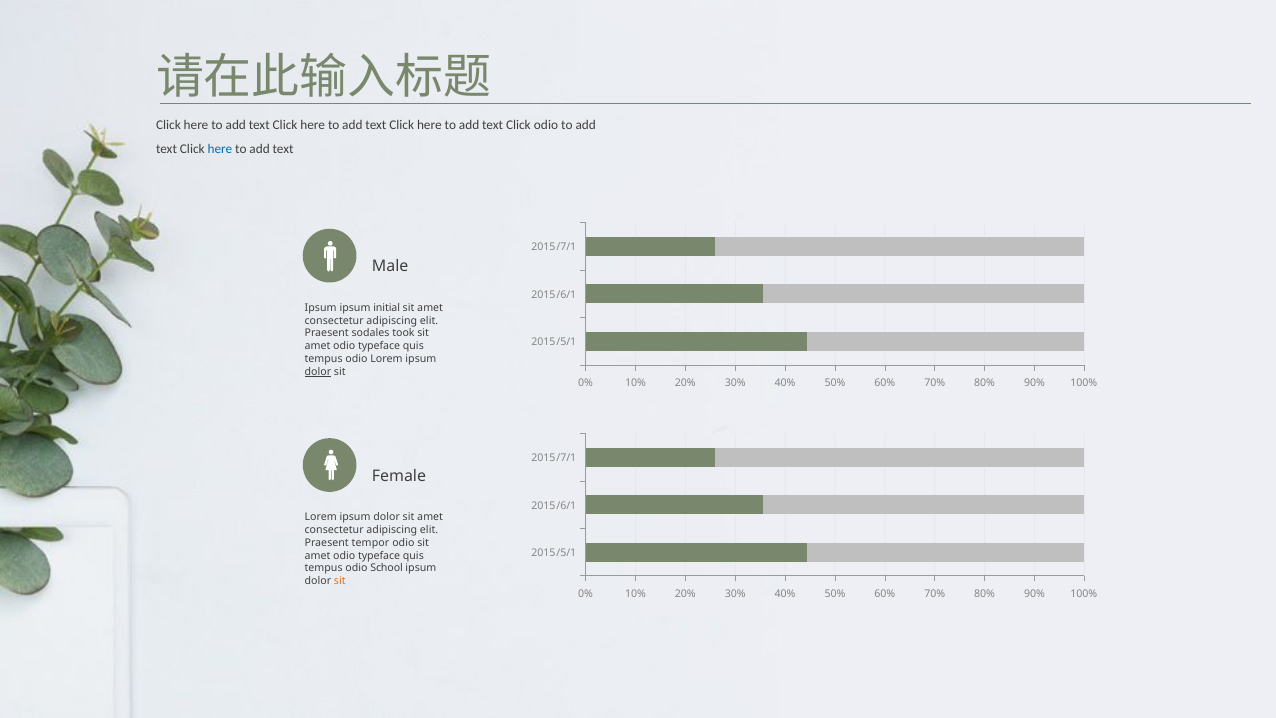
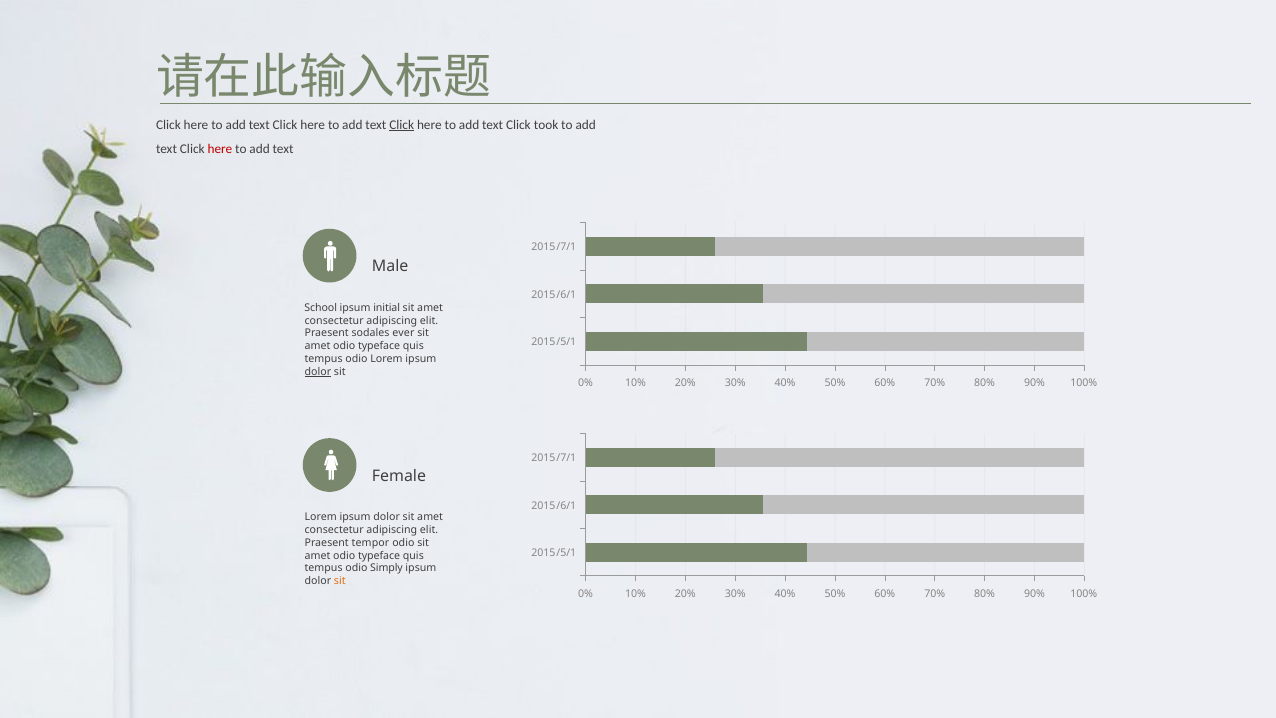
Click underline: none -> present (402, 125)
Click odio: odio -> took (546, 125)
here colour: blue -> red (220, 149)
Ipsum: Ipsum -> School (321, 308)
took: took -> ever (403, 333)
School: School -> Simply (387, 568)
